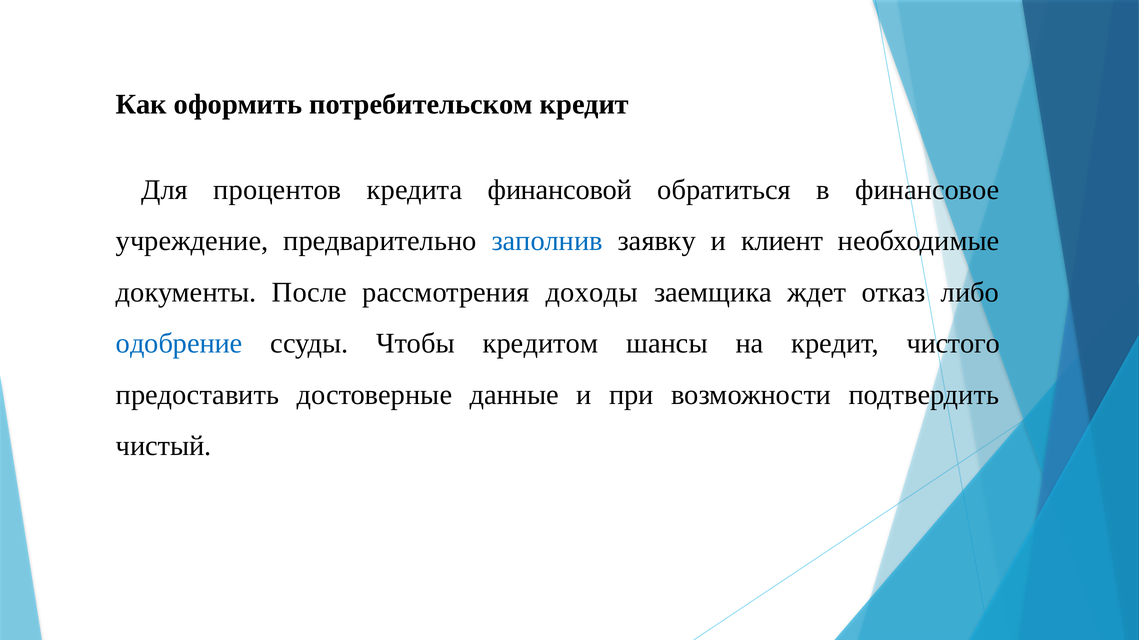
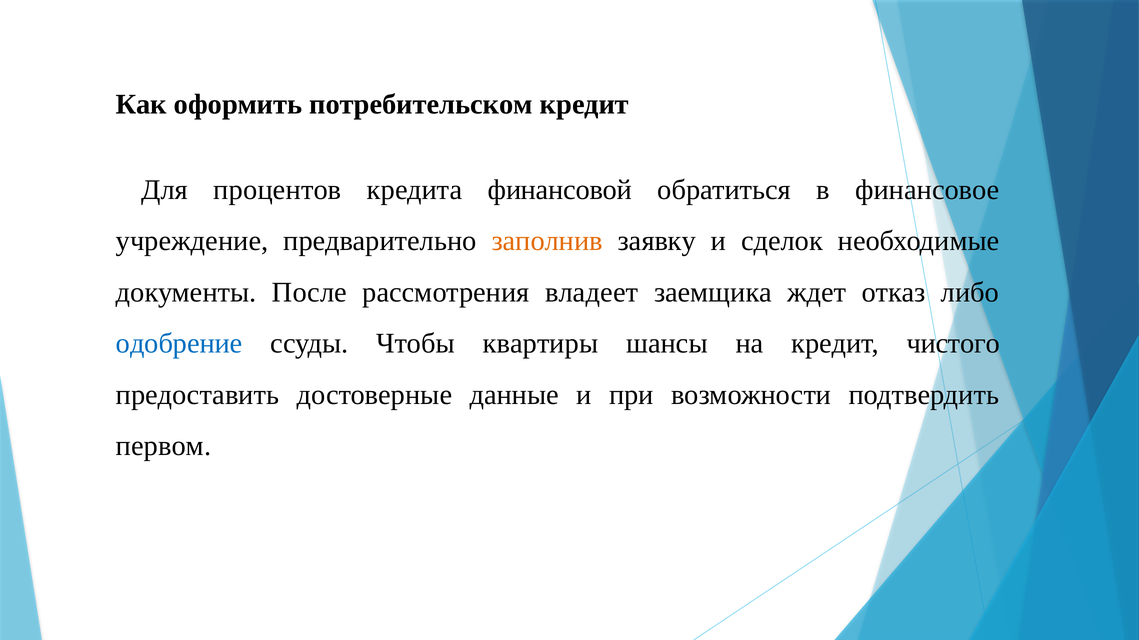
заполнив colour: blue -> orange (547, 241)
клиент: клиент -> сделок (782, 241)
доходы: доходы -> владеет (592, 293)
кредитом: кредитом -> квартиры (540, 344)
чистый: чистый -> первом (164, 446)
